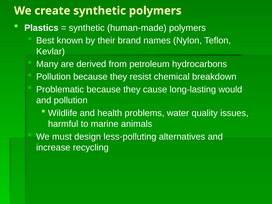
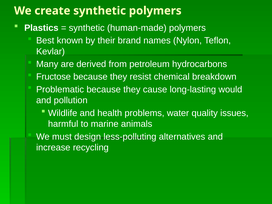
Pollution: Pollution -> Fructose (53, 77)
